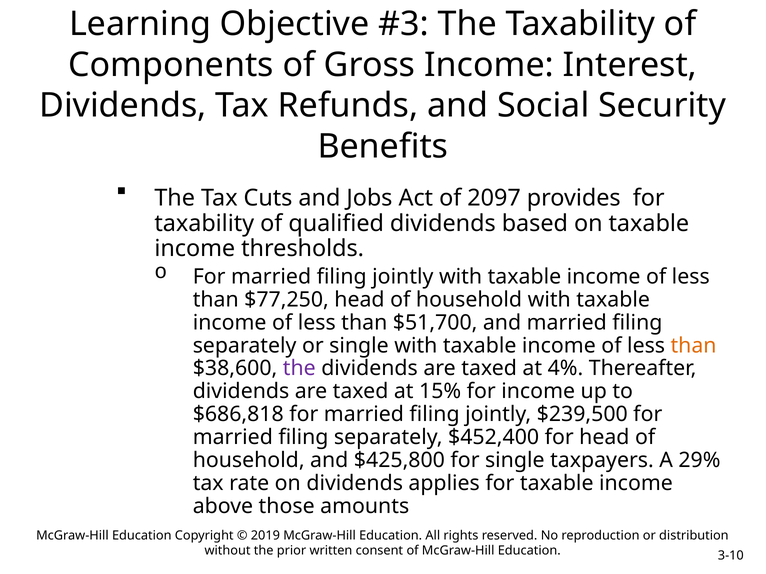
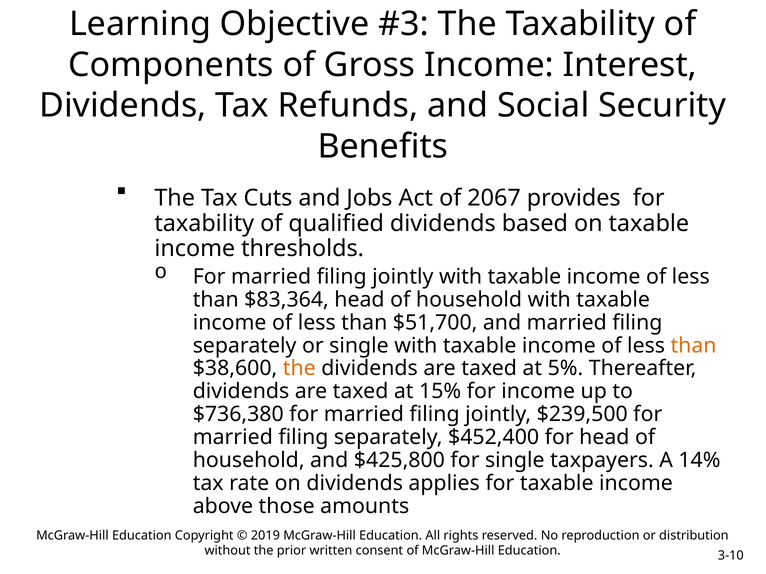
2097: 2097 -> 2067 (494, 198)
$77,250: $77,250 -> $83,364 (286, 300)
the colour: purple -> orange (299, 369)
4%: 4% -> 5% (565, 369)
$686,818: $686,818 -> $736,380 (238, 415)
29%: 29% -> 14% (699, 461)
